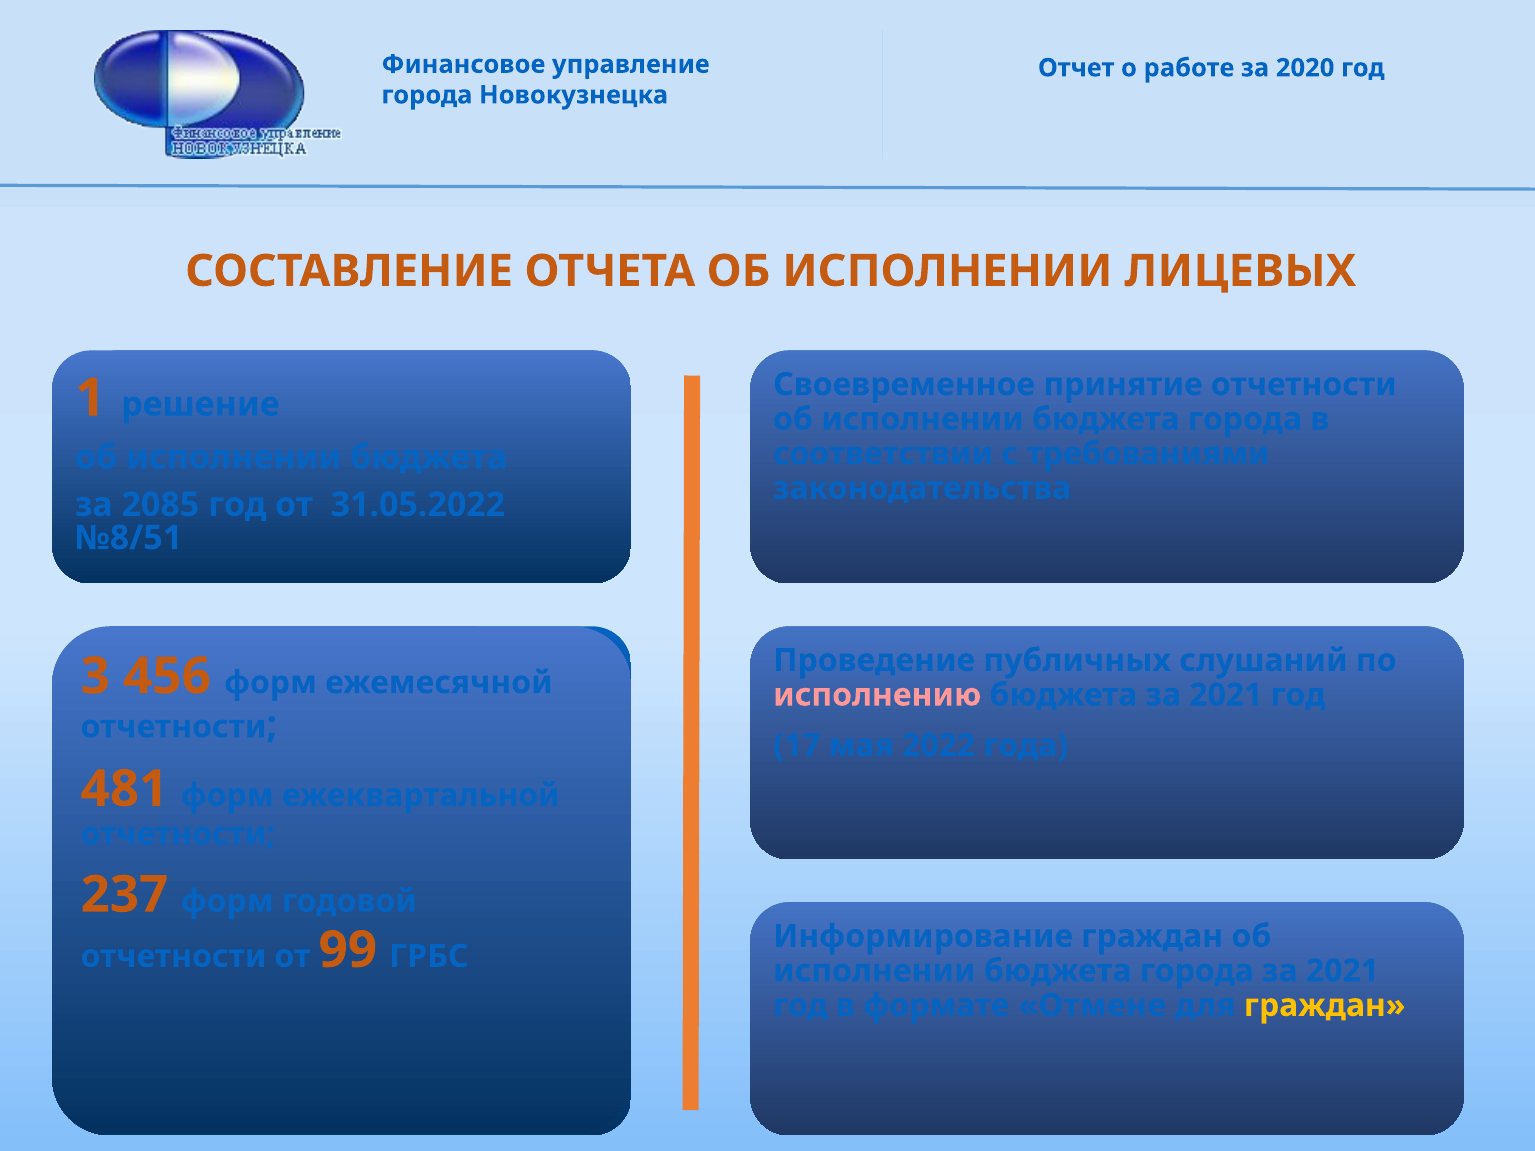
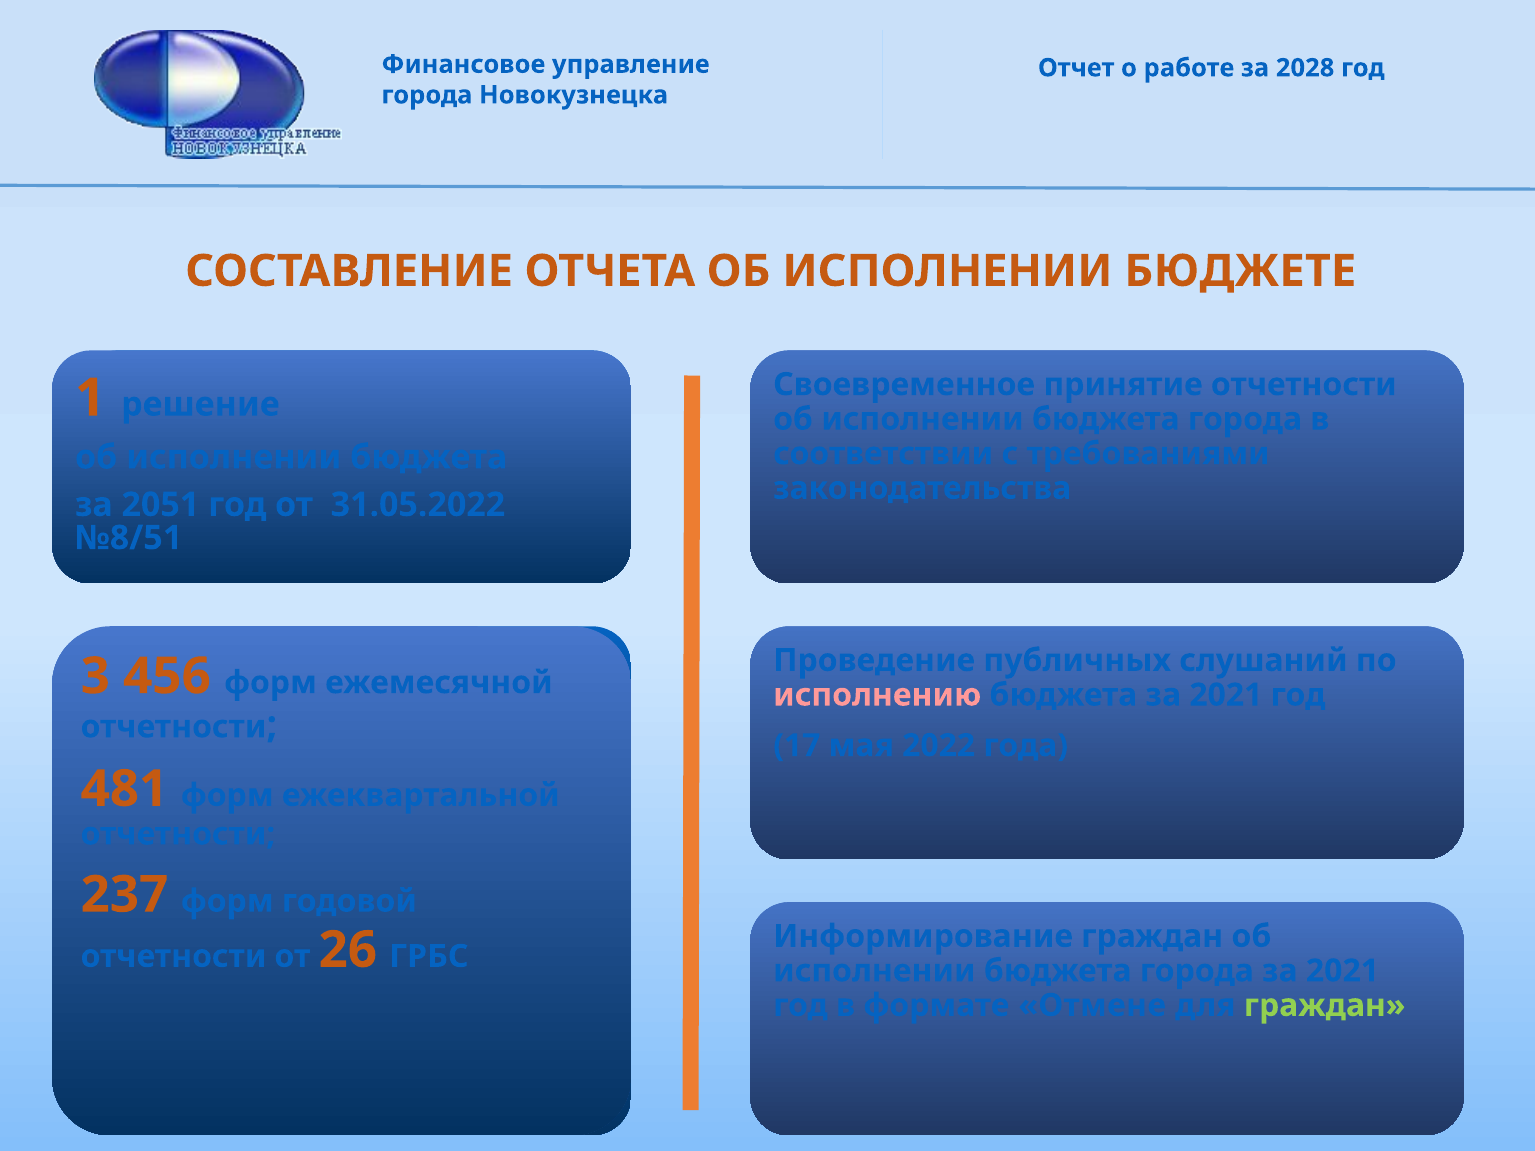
2020: 2020 -> 2028 (1305, 68)
ЛИЦЕВЫХ: ЛИЦЕВЫХ -> БЮДЖЕТЕ (1240, 271)
2085: 2085 -> 2051 (160, 505)
99: 99 -> 26 (348, 950)
граждан colour: yellow -> light green (1325, 1006)
